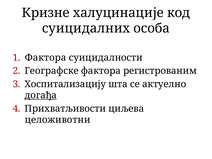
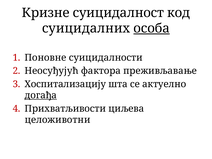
халуцинације: халуцинације -> суицидалност (118, 13)
особа underline: none -> present (152, 28)
Фактора: Фактора -> Поновне (46, 58)
Географске: Географске -> Неосуђујућ (52, 71)
регистрованим: регистрованим -> преживљавање (160, 71)
